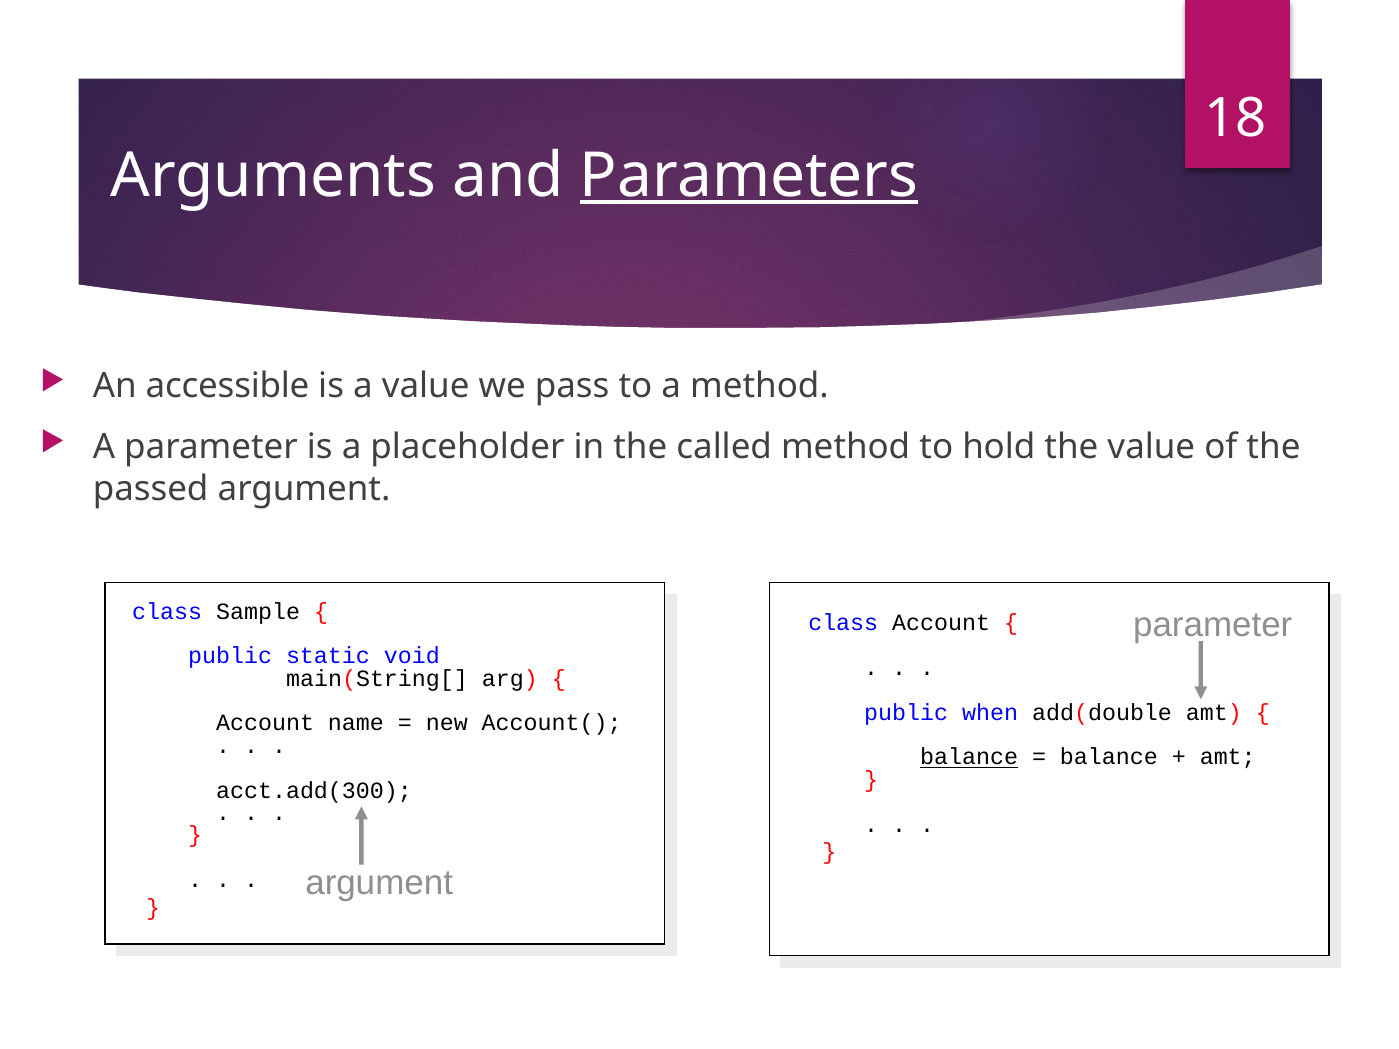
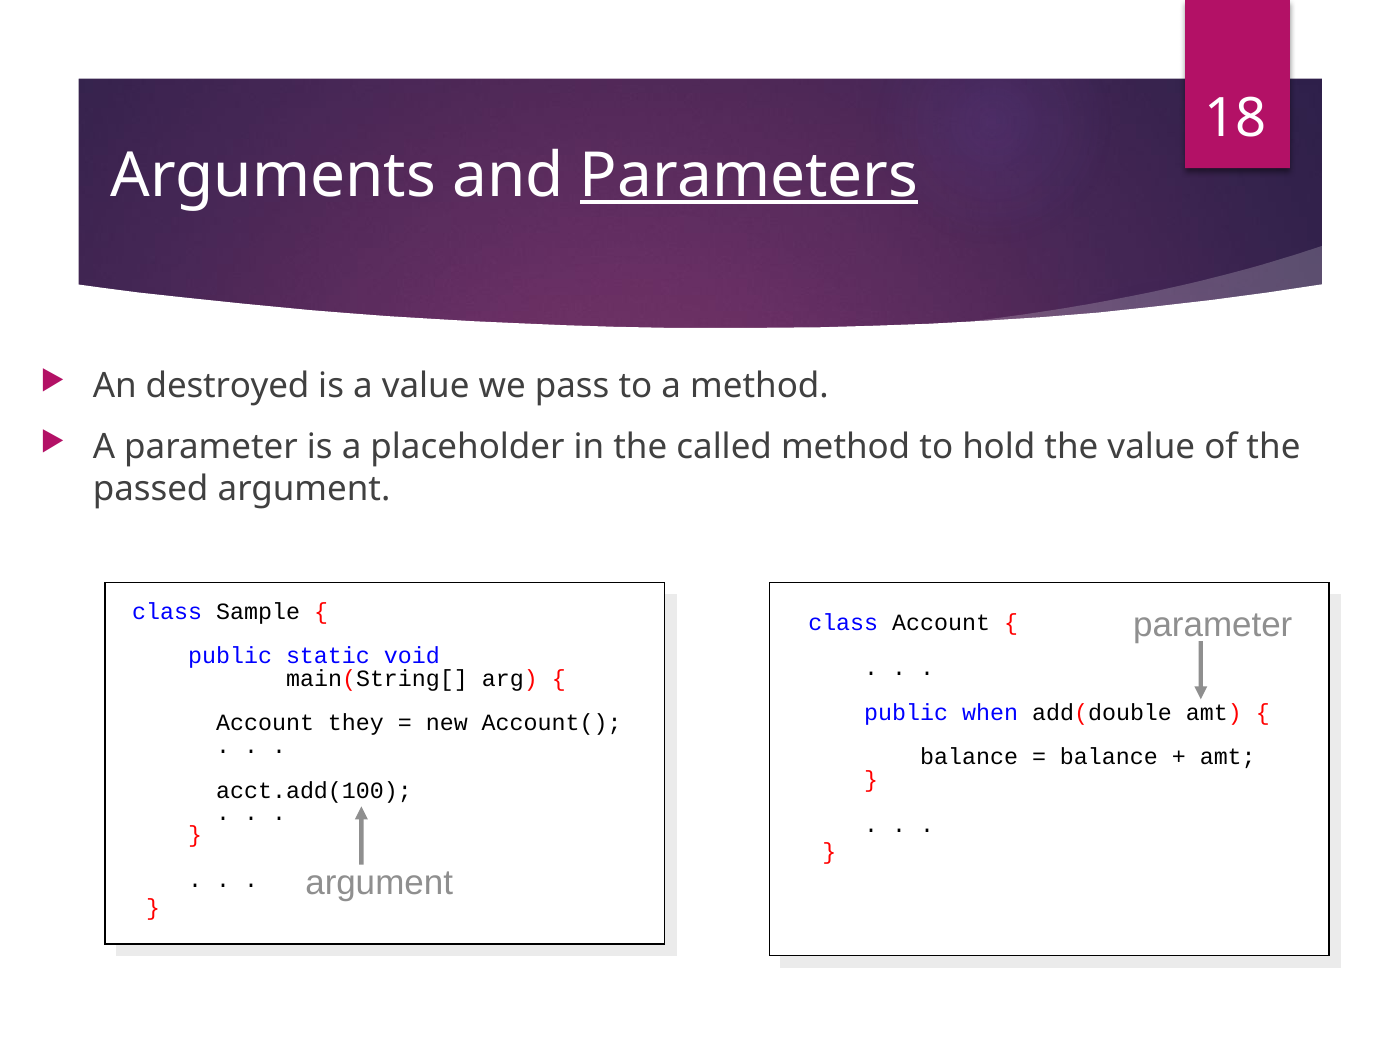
accessible: accessible -> destroyed (228, 386)
name: name -> they (356, 723)
balance underline: present -> none (969, 757)
acct.add(300: acct.add(300 -> acct.add(100 (314, 791)
